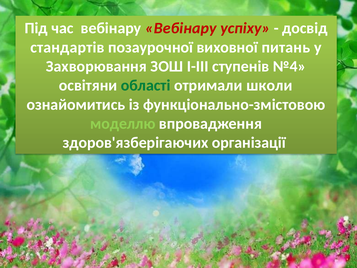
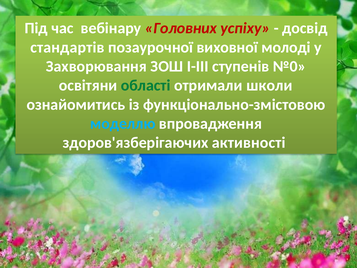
вебінару Вебінару: Вебінару -> Головних (181, 28)
питань: питань -> молоді (286, 47)
№4: №4 -> №0 (289, 66)
моделлю colour: light green -> light blue (123, 123)
організації: організації -> активності (249, 143)
